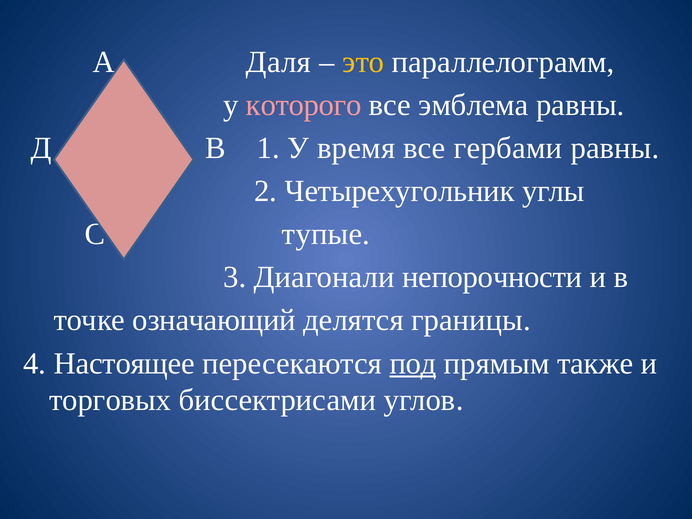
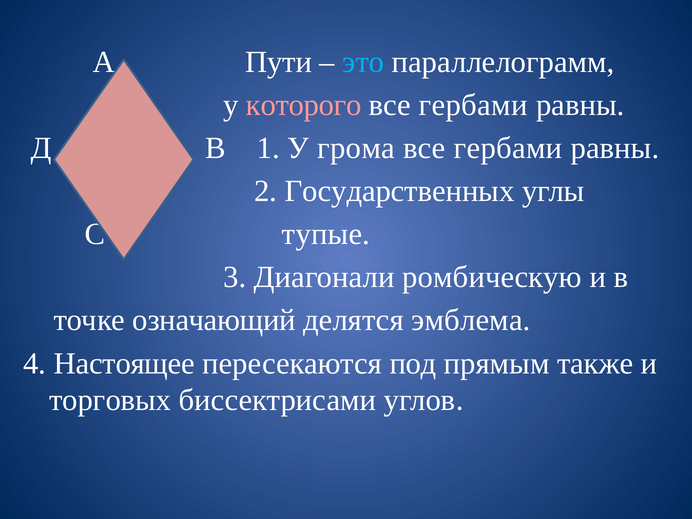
Даля: Даля -> Пути (279, 62)
это colour: yellow -> light blue (363, 62)
эмблема: эмблема -> гербами (473, 105)
время: время -> грома (356, 148)
Четырехугольник: Четырехугольник -> Государственных (400, 191)
непорочности: непорочности -> ромбическую (492, 277)
границы: границы -> эмблема (471, 320)
под underline: present -> none (413, 363)
